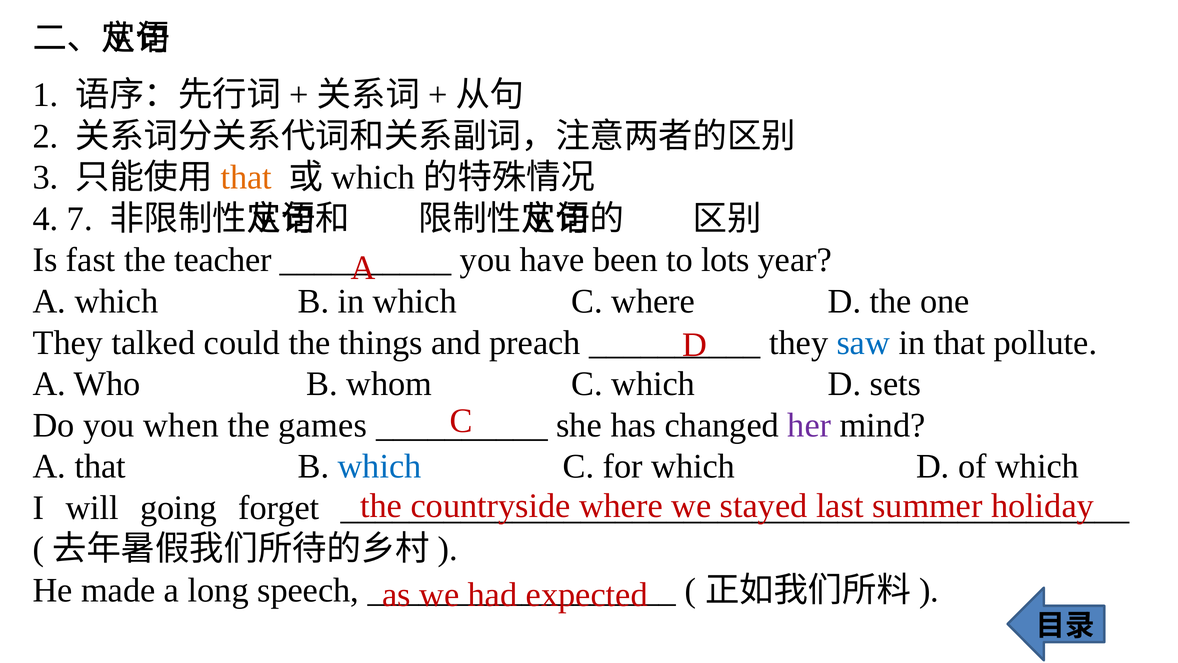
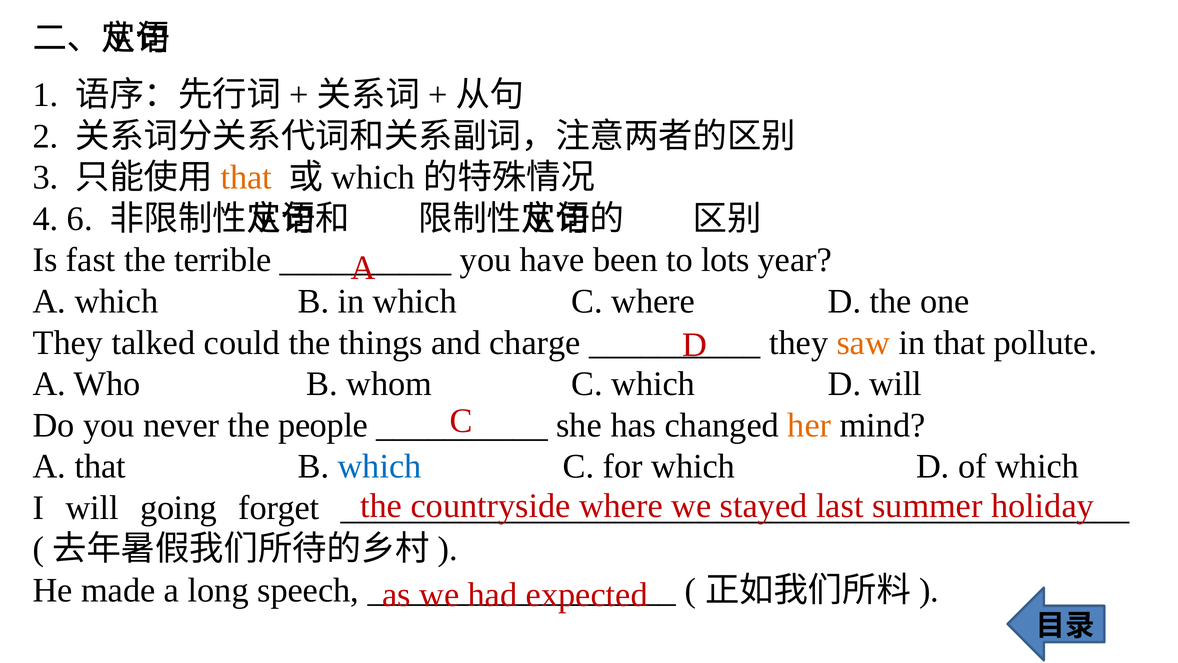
7: 7 -> 6 (80, 219)
teacher: teacher -> terrible (223, 260)
preach: preach -> charge (535, 342)
saw colour: blue -> orange (863, 342)
D sets: sets -> will (896, 384)
when: when -> never (181, 425)
games: games -> people (323, 425)
her colour: purple -> orange (809, 425)
